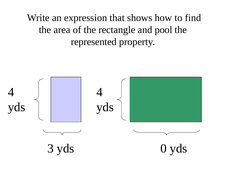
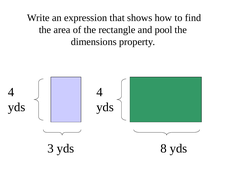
represented: represented -> dimensions (94, 42)
0: 0 -> 8 (164, 149)
